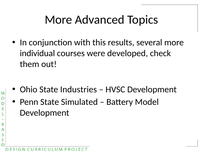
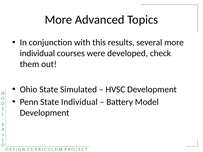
Industries: Industries -> Simulated (79, 90)
State Simulated: Simulated -> Individual (79, 102)
